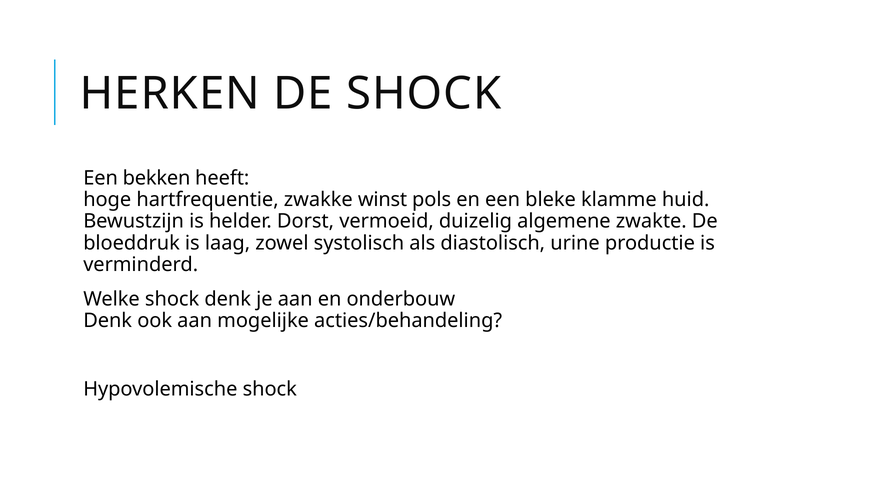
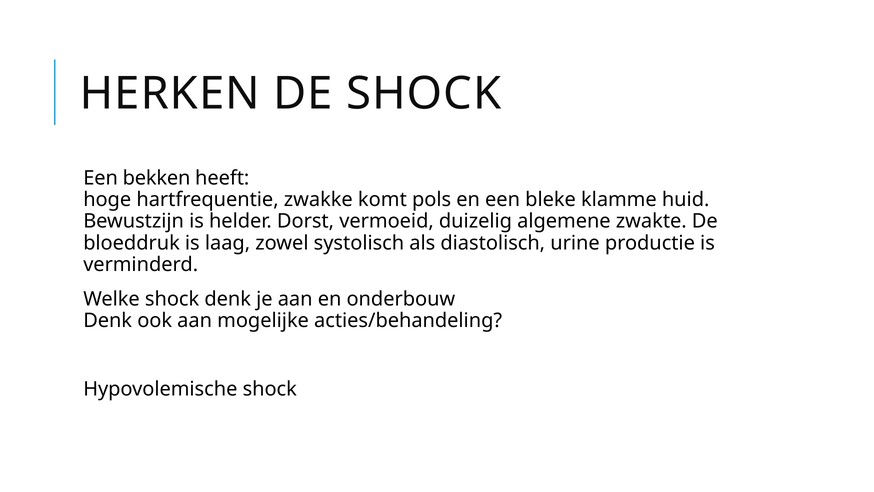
winst: winst -> komt (382, 199)
